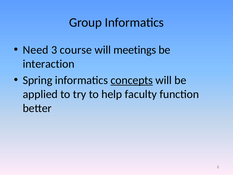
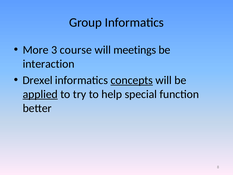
Need: Need -> More (36, 50)
Spring: Spring -> Drexel (38, 80)
applied underline: none -> present (40, 94)
faculty: faculty -> special (141, 94)
